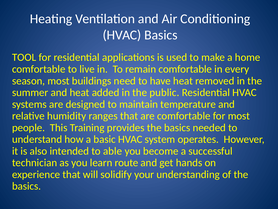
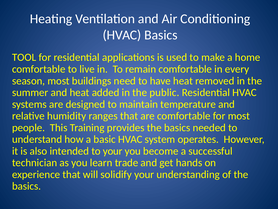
to able: able -> your (113, 151)
route: route -> trade (127, 162)
